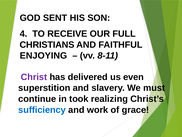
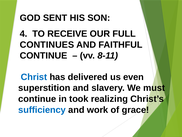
CHRISTIANS: CHRISTIANS -> CONTINUES (47, 45)
ENJOYING: ENJOYING -> CONTINUE (44, 55)
Christ colour: purple -> blue (34, 77)
